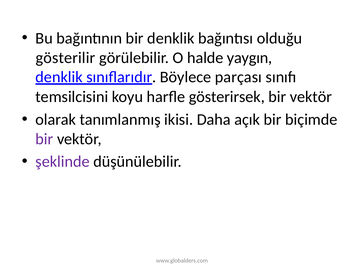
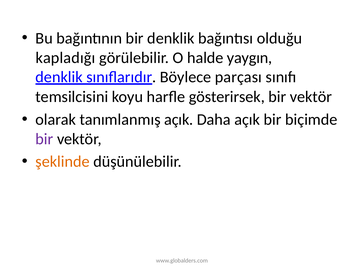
gösterilir: gösterilir -> kapladığı (65, 58)
tanımlanmış ikisi: ikisi -> açık (179, 120)
şeklinde colour: purple -> orange (63, 162)
